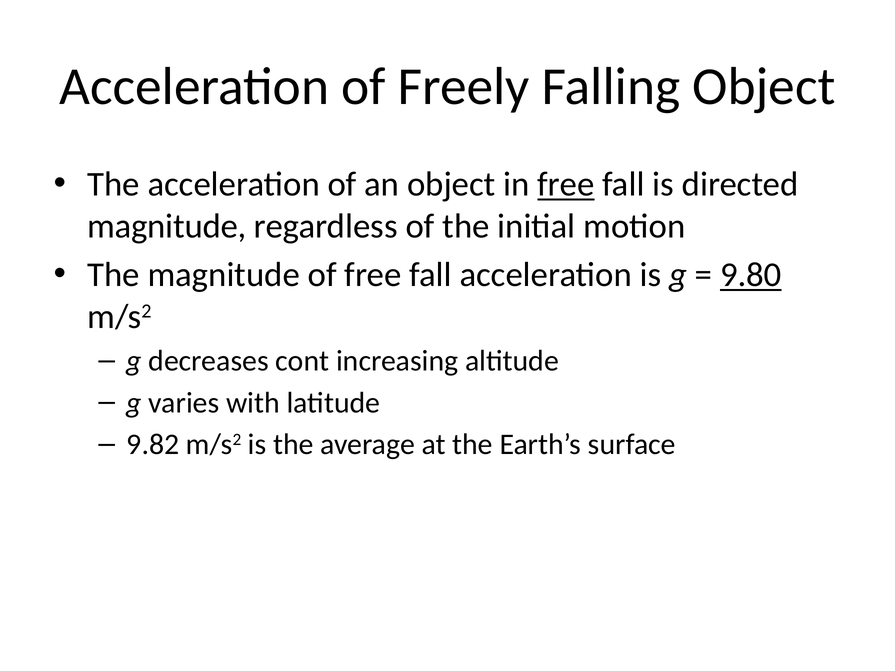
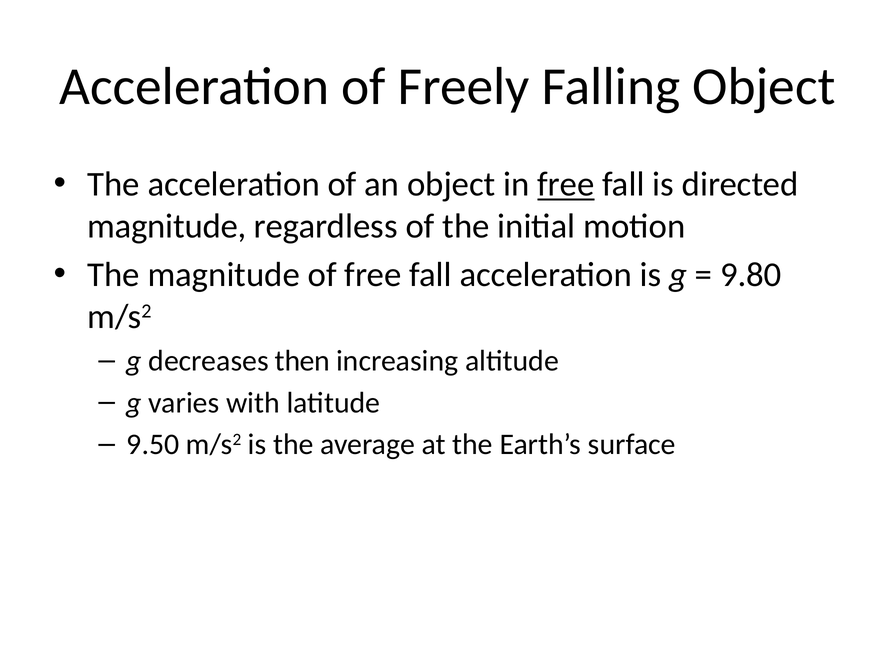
9.80 underline: present -> none (751, 275)
cont: cont -> then (302, 361)
9.82: 9.82 -> 9.50 (153, 445)
